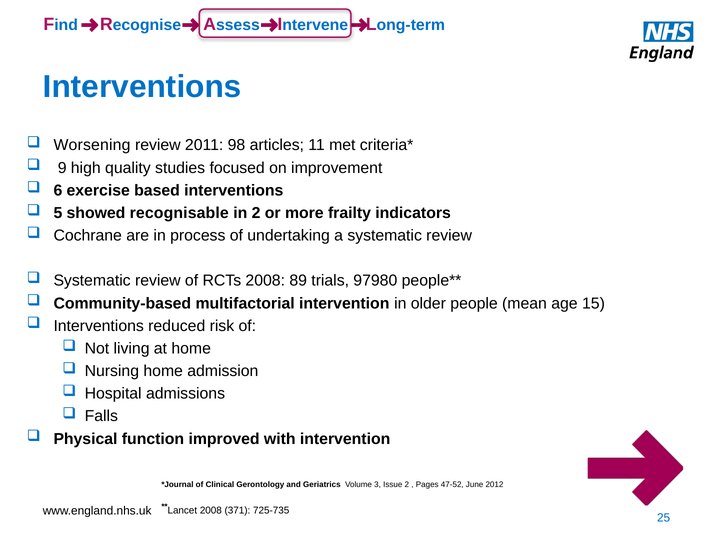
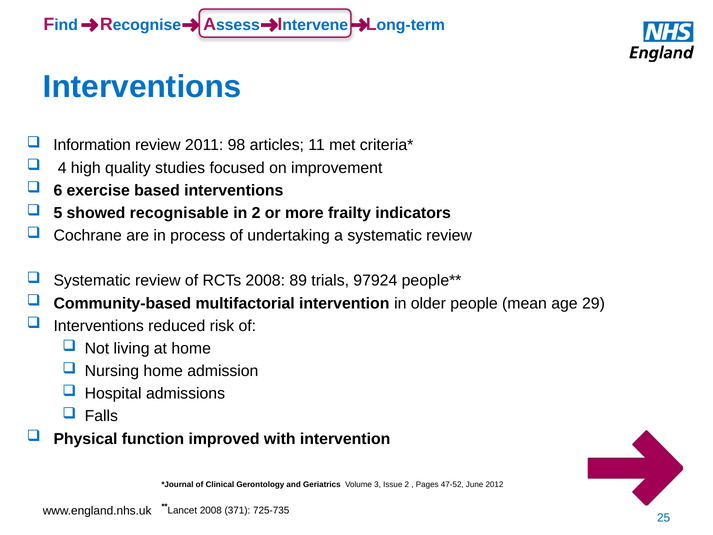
Worsening: Worsening -> Information (92, 145)
9: 9 -> 4 (62, 168)
97980: 97980 -> 97924 (375, 281)
15: 15 -> 29 (593, 303)
